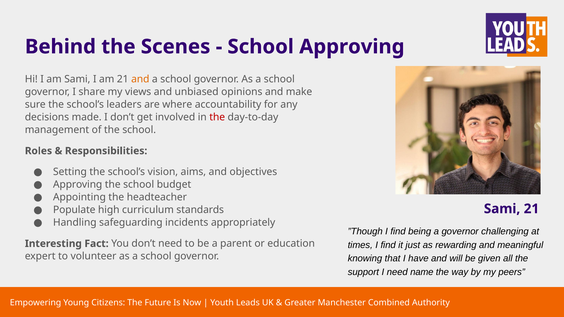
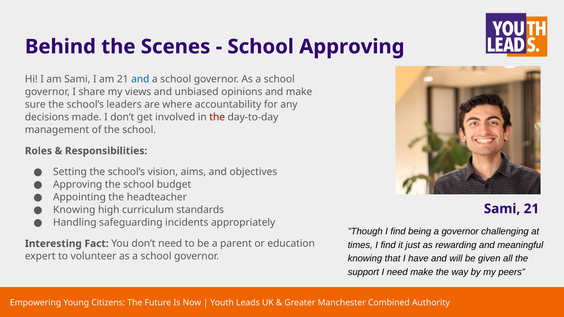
and colour: orange -> blue (140, 79)
Populate: Populate -> Knowing (74, 210)
need name: name -> make (422, 272)
